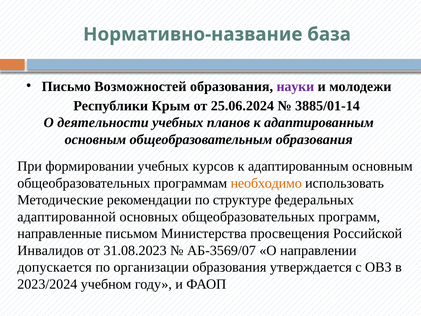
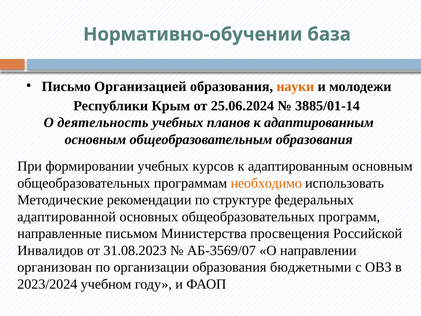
Нормативно-название: Нормативно-название -> Нормативно-обучении (193, 34)
Возможностей: Возможностей -> Организацией (140, 86)
науки colour: purple -> orange (295, 86)
деятельности: деятельности -> деятельность (103, 123)
допускается: допускается -> организован (55, 267)
утверждается: утверждается -> бюджетными (311, 267)
